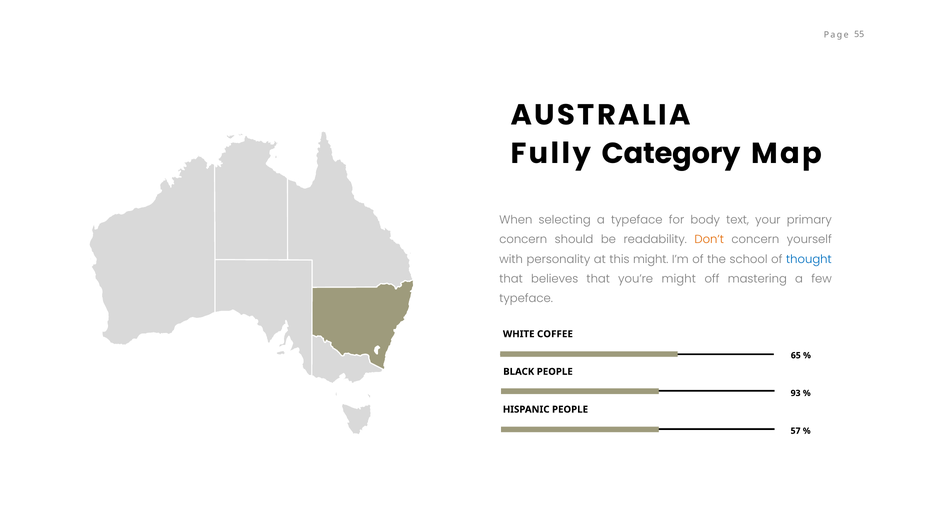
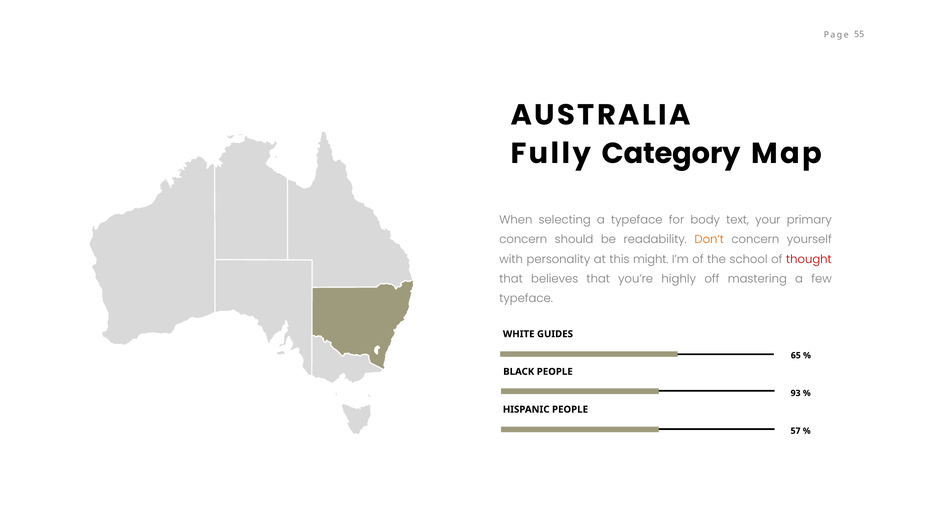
thought colour: blue -> red (809, 259)
you’re might: might -> highly (679, 279)
COFFEE: COFFEE -> GUIDES (555, 334)
